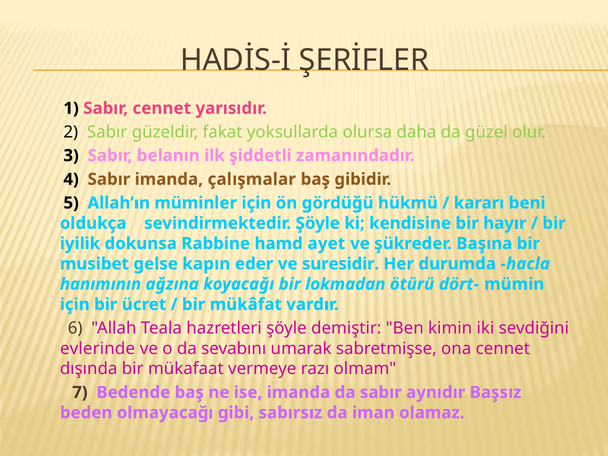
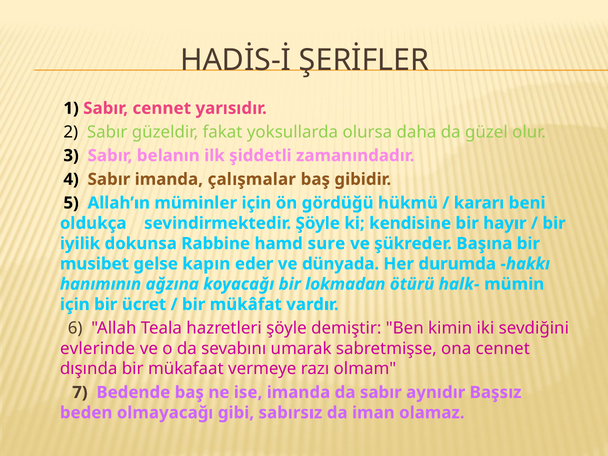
ayet: ayet -> sure (326, 244)
suresidir: suresidir -> dünyada (341, 264)
hacla: hacla -> hakkı (525, 264)
dört-: dört- -> halk- (459, 284)
